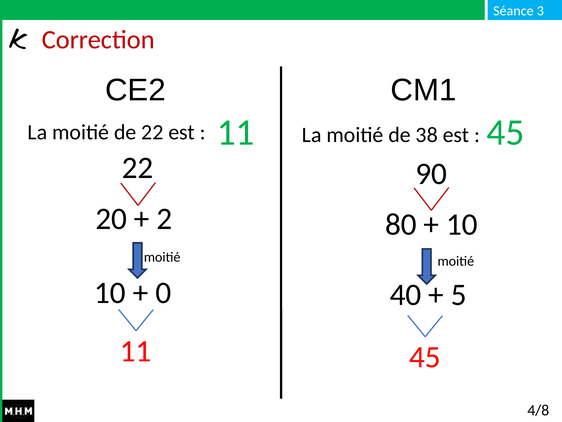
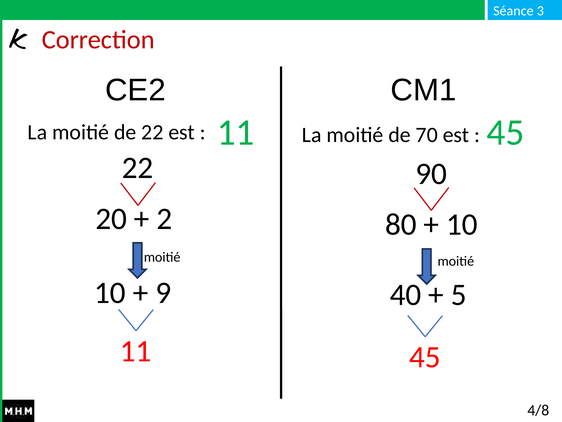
38: 38 -> 70 (427, 135)
0: 0 -> 9 (163, 292)
